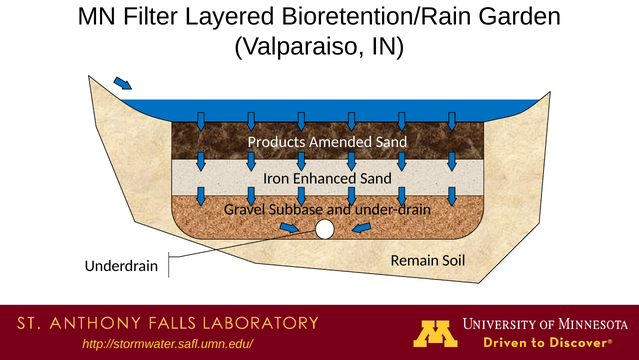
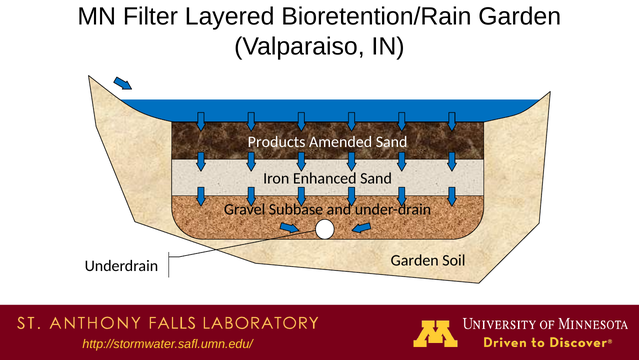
Underdrain Remain: Remain -> Garden (415, 260)
